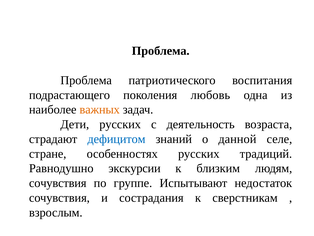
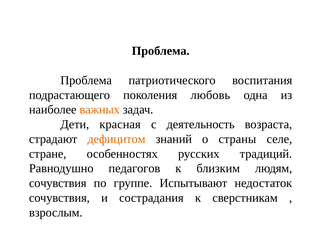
Дети русских: русских -> красная (120, 124)
дефицитом colour: blue -> orange (116, 139)
данной: данной -> страны (237, 139)
экскурсии: экскурсии -> педагогов (134, 168)
